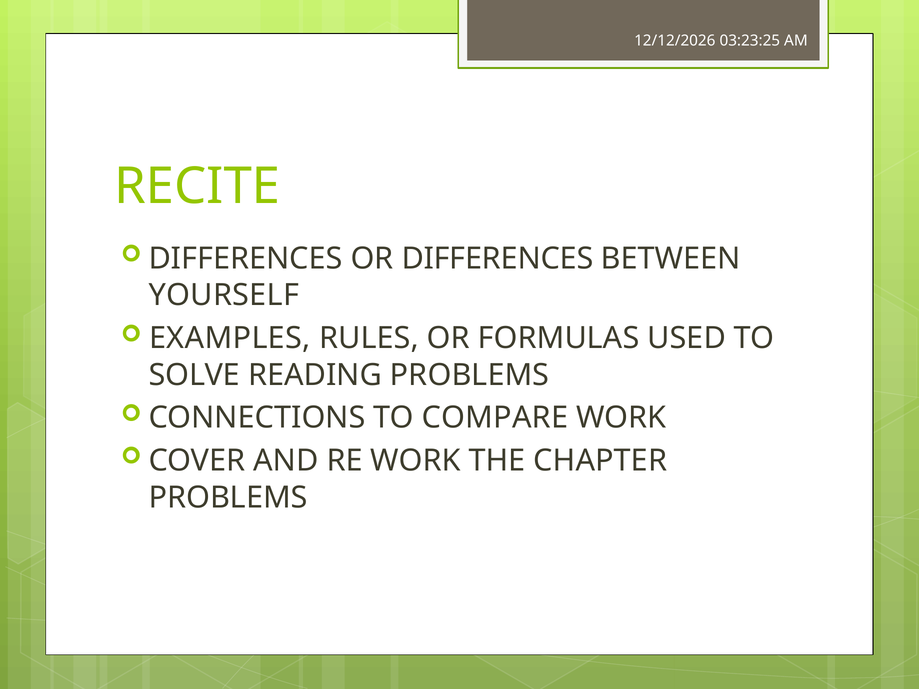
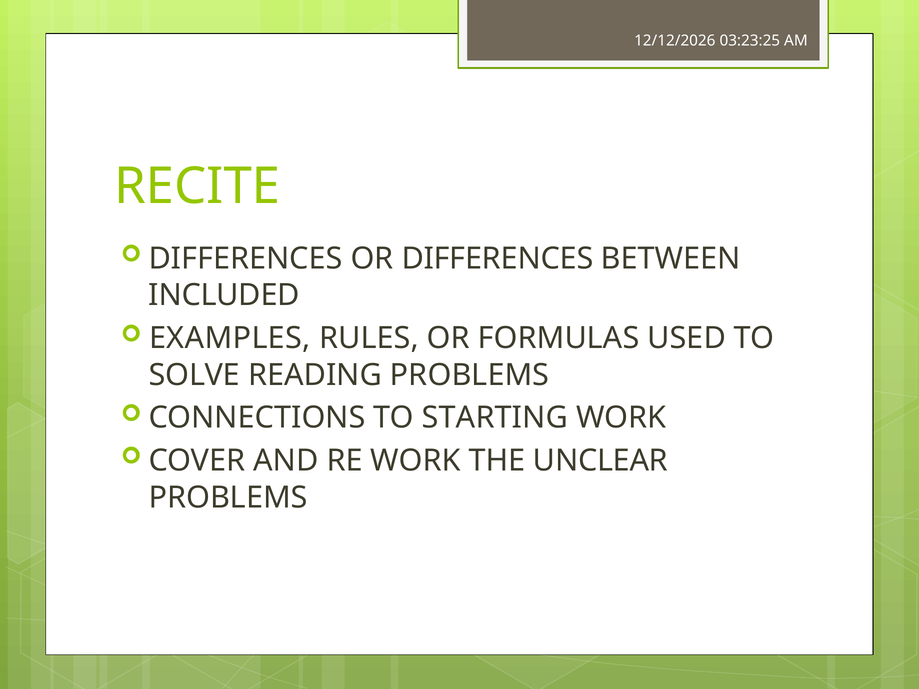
YOURSELF: YOURSELF -> INCLUDED (224, 295)
COMPARE: COMPARE -> STARTING (495, 418)
CHAPTER: CHAPTER -> UNCLEAR (600, 461)
